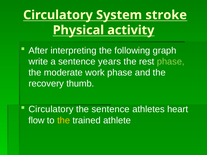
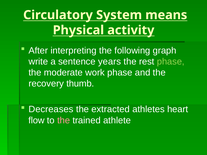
stroke: stroke -> means (166, 15)
Circulatory: Circulatory -> Decreases (51, 109)
the sentence: sentence -> extracted (111, 109)
the colour: yellow -> pink (64, 121)
